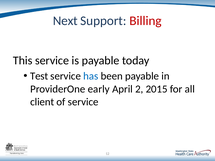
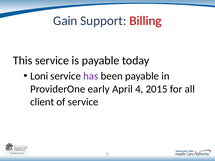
Next: Next -> Gain (65, 21)
Test: Test -> Loni (39, 76)
has colour: blue -> purple (91, 76)
2: 2 -> 4 (139, 89)
